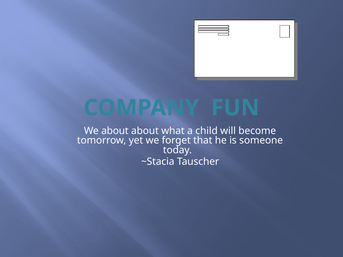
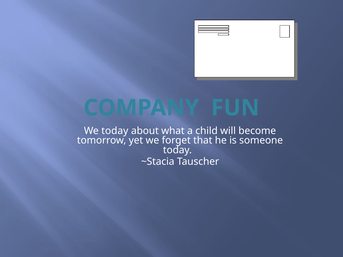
We about: about -> today (115, 131)
